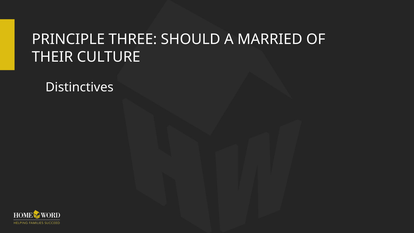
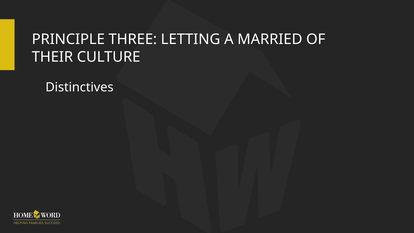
SHOULD: SHOULD -> LETTING (191, 39)
